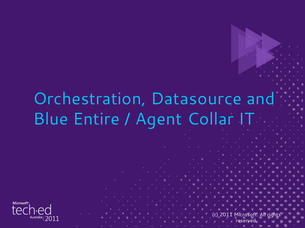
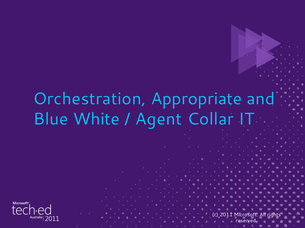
Datasource: Datasource -> Appropriate (196, 99)
Entire: Entire -> White (96, 119)
